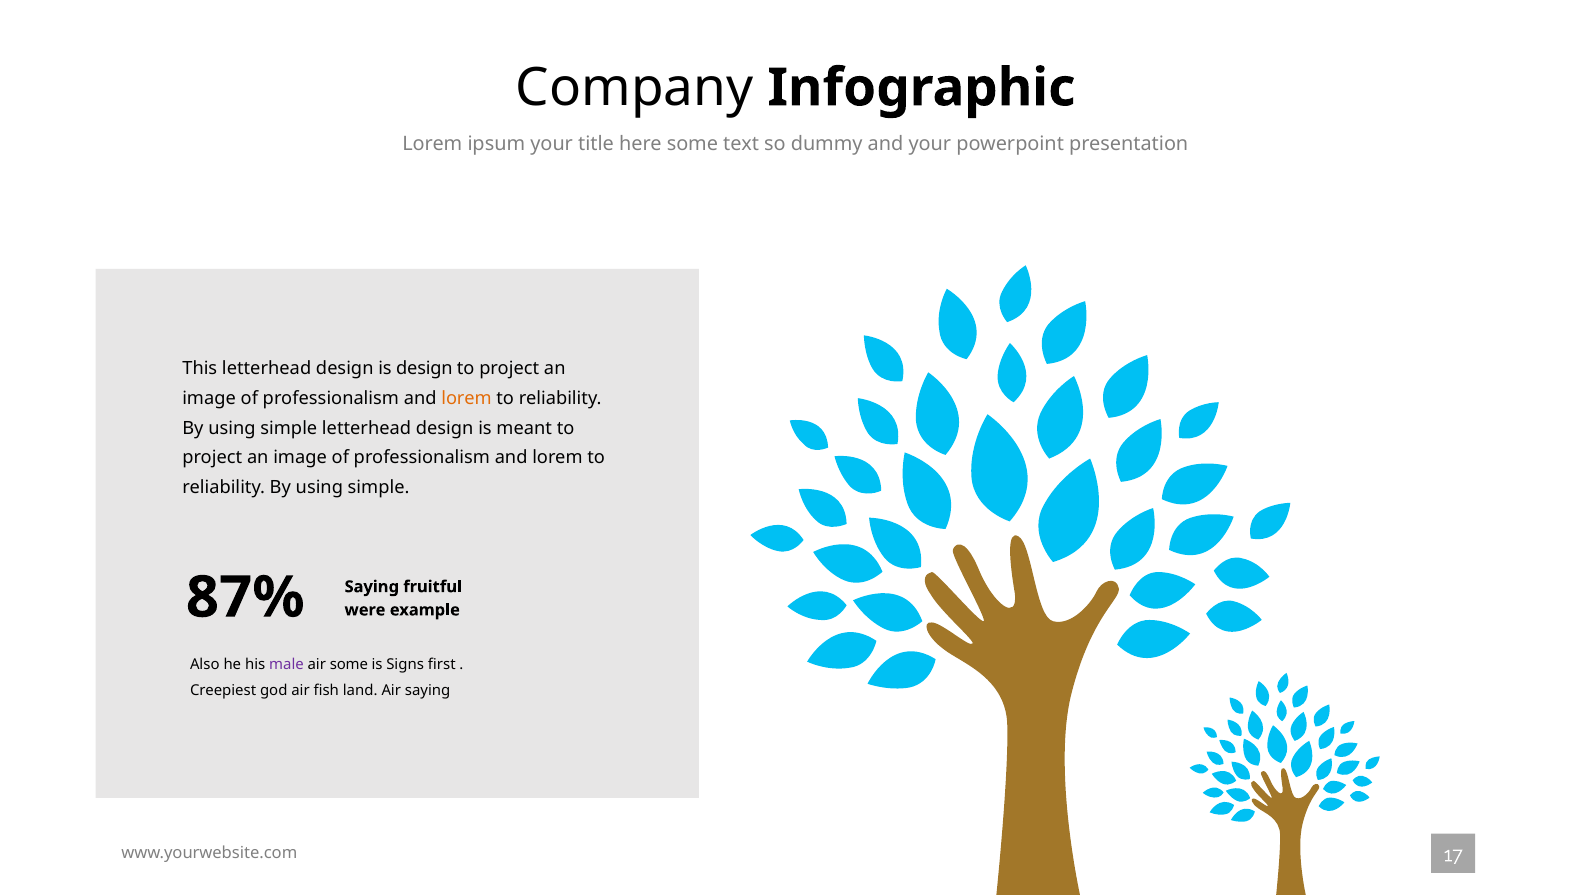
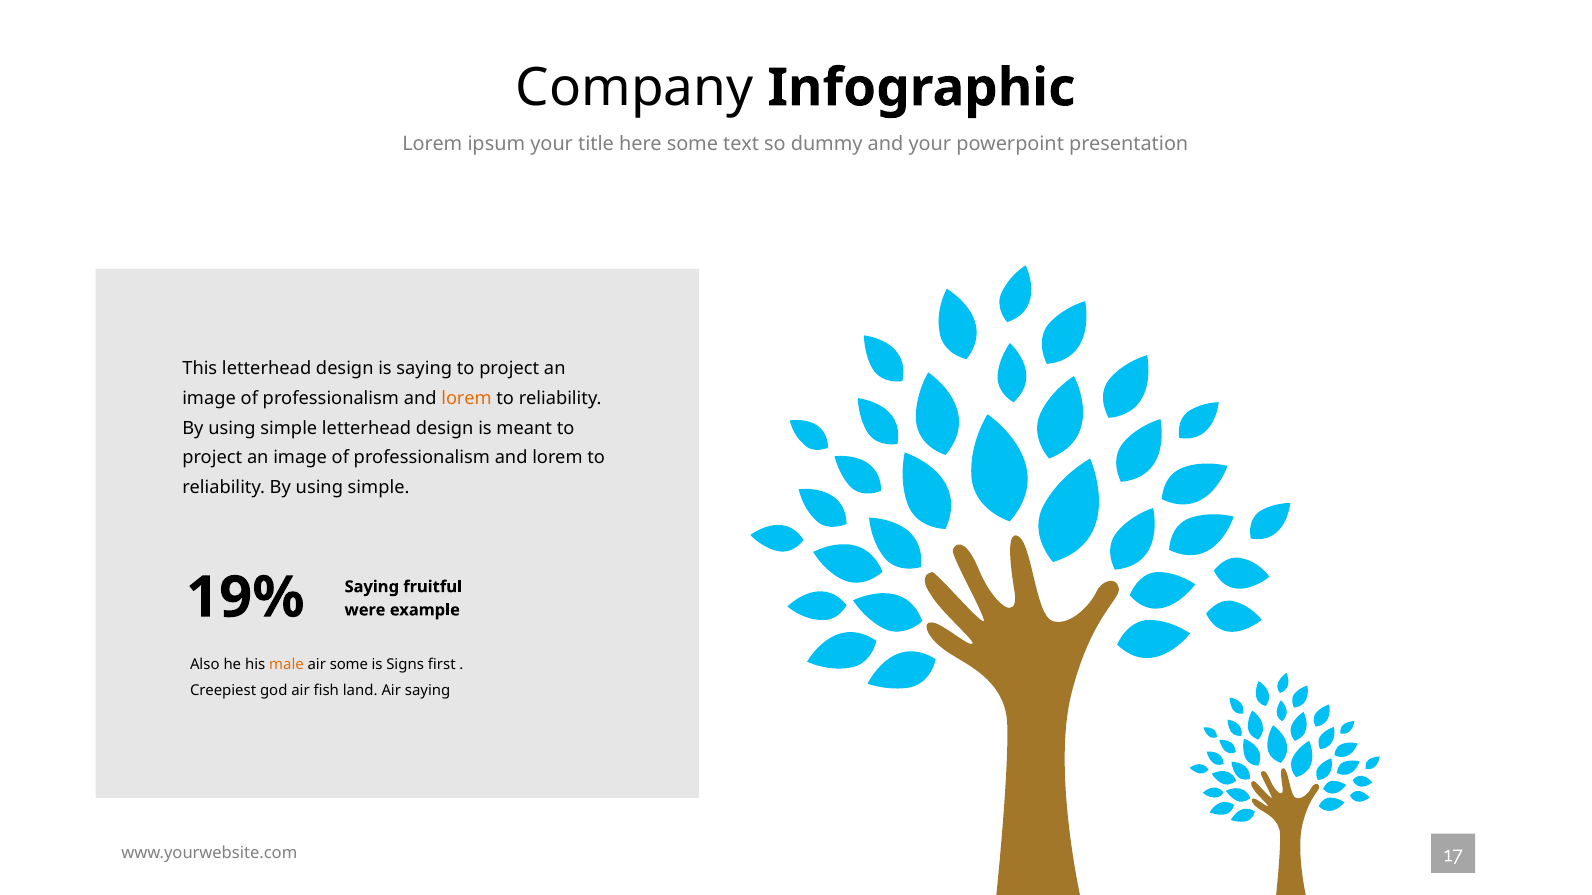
is design: design -> saying (424, 369)
87%: 87% -> 19% (245, 598)
male colour: purple -> orange (286, 664)
